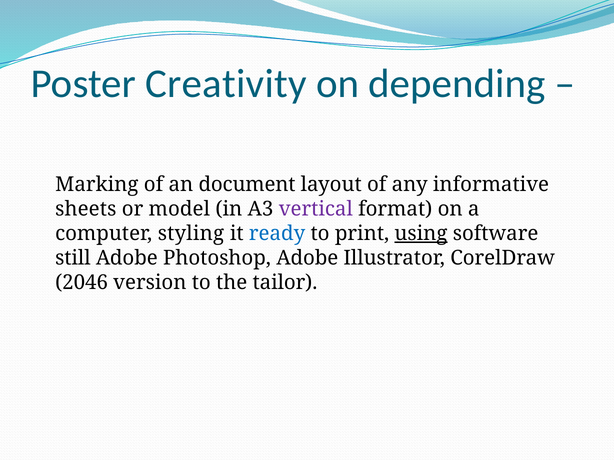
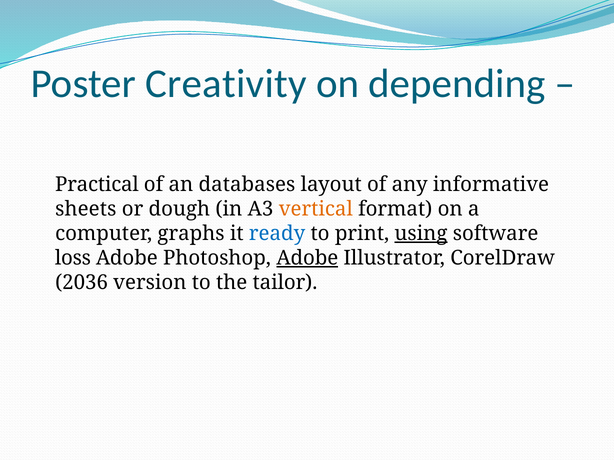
Marking: Marking -> Practical (97, 185)
document: document -> databases (247, 185)
model: model -> dough (179, 209)
vertical colour: purple -> orange (316, 209)
styling: styling -> graphs (191, 234)
still: still -> loss (73, 258)
Adobe underline: none -> present (307, 258)
2046: 2046 -> 2036 (82, 283)
